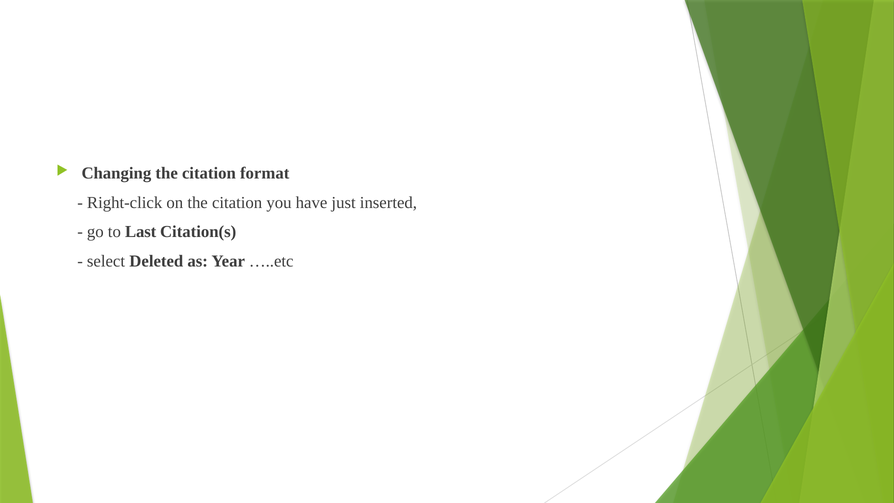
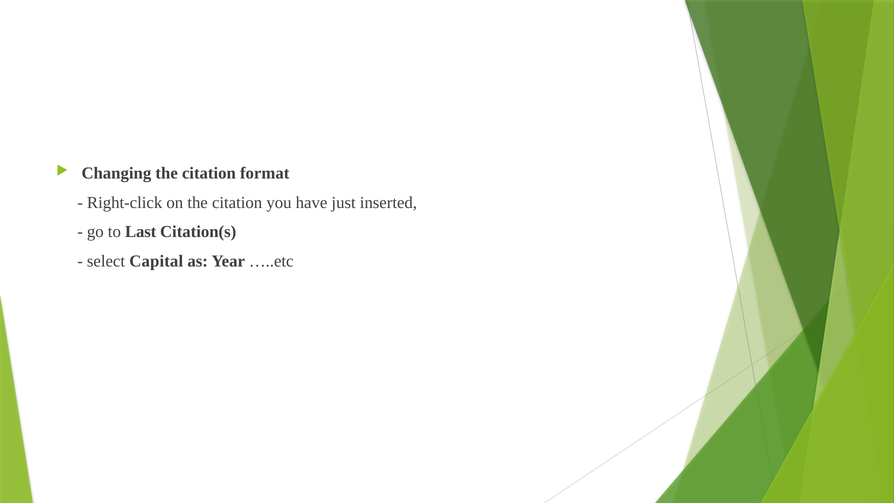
Deleted: Deleted -> Capital (156, 261)
